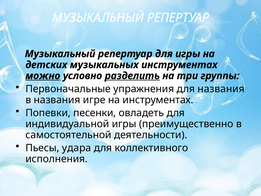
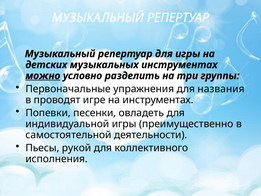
разделить underline: present -> none (132, 76)
в названия: названия -> проводят (57, 100)
удара: удара -> рукой (77, 148)
